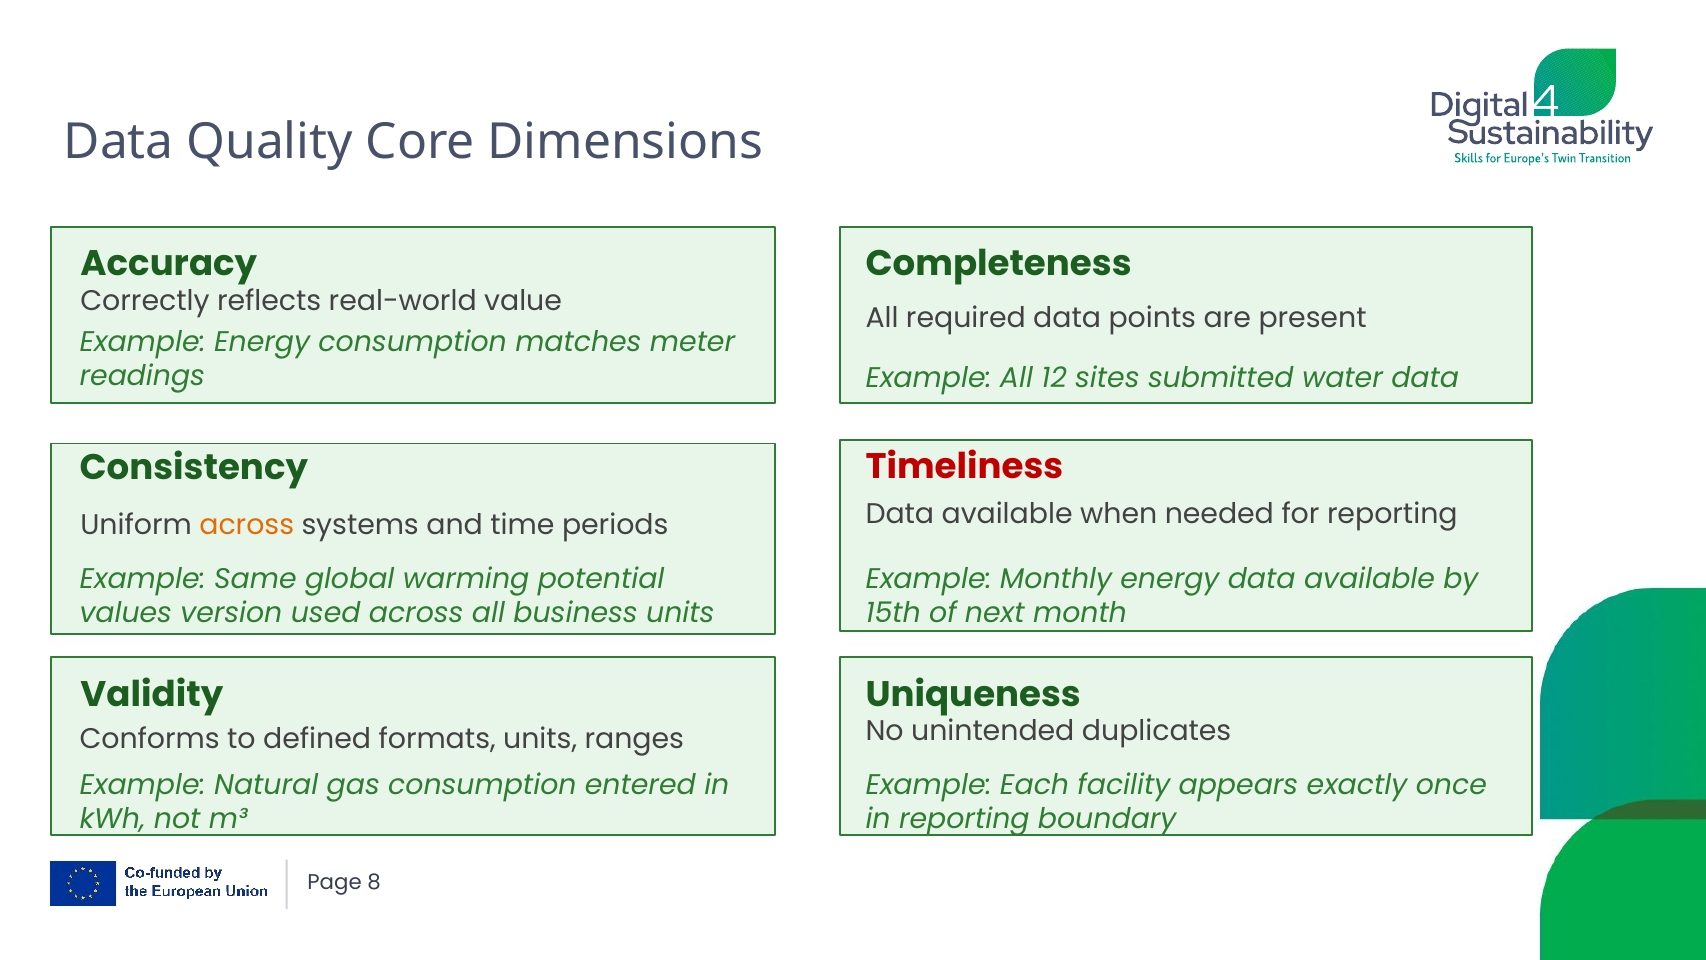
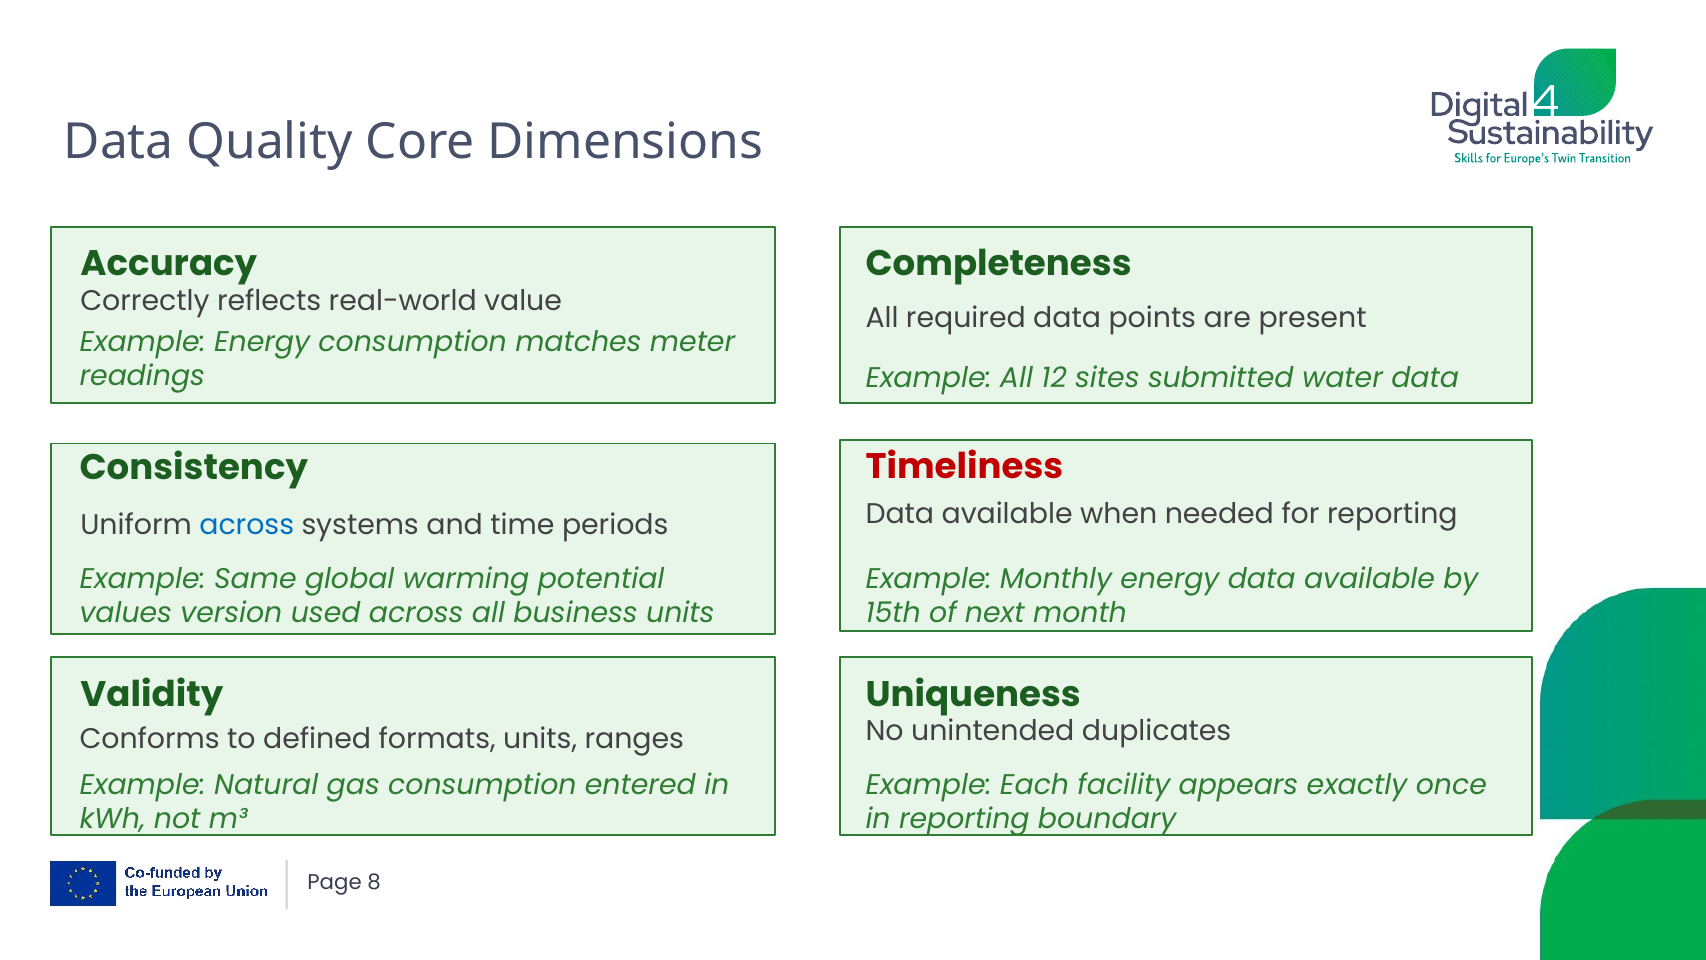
across colour: orange -> blue (247, 524)
